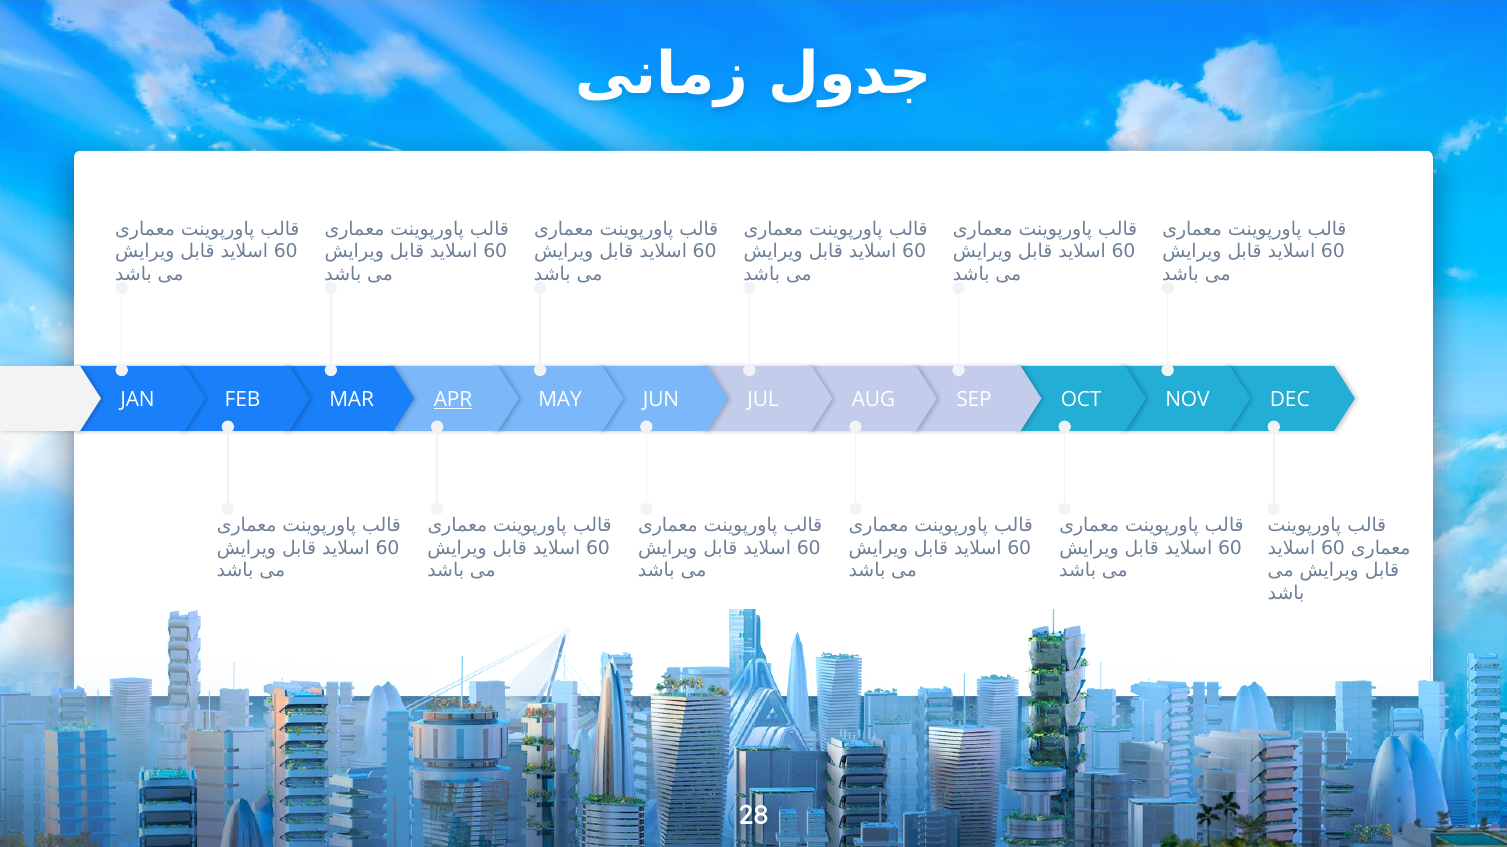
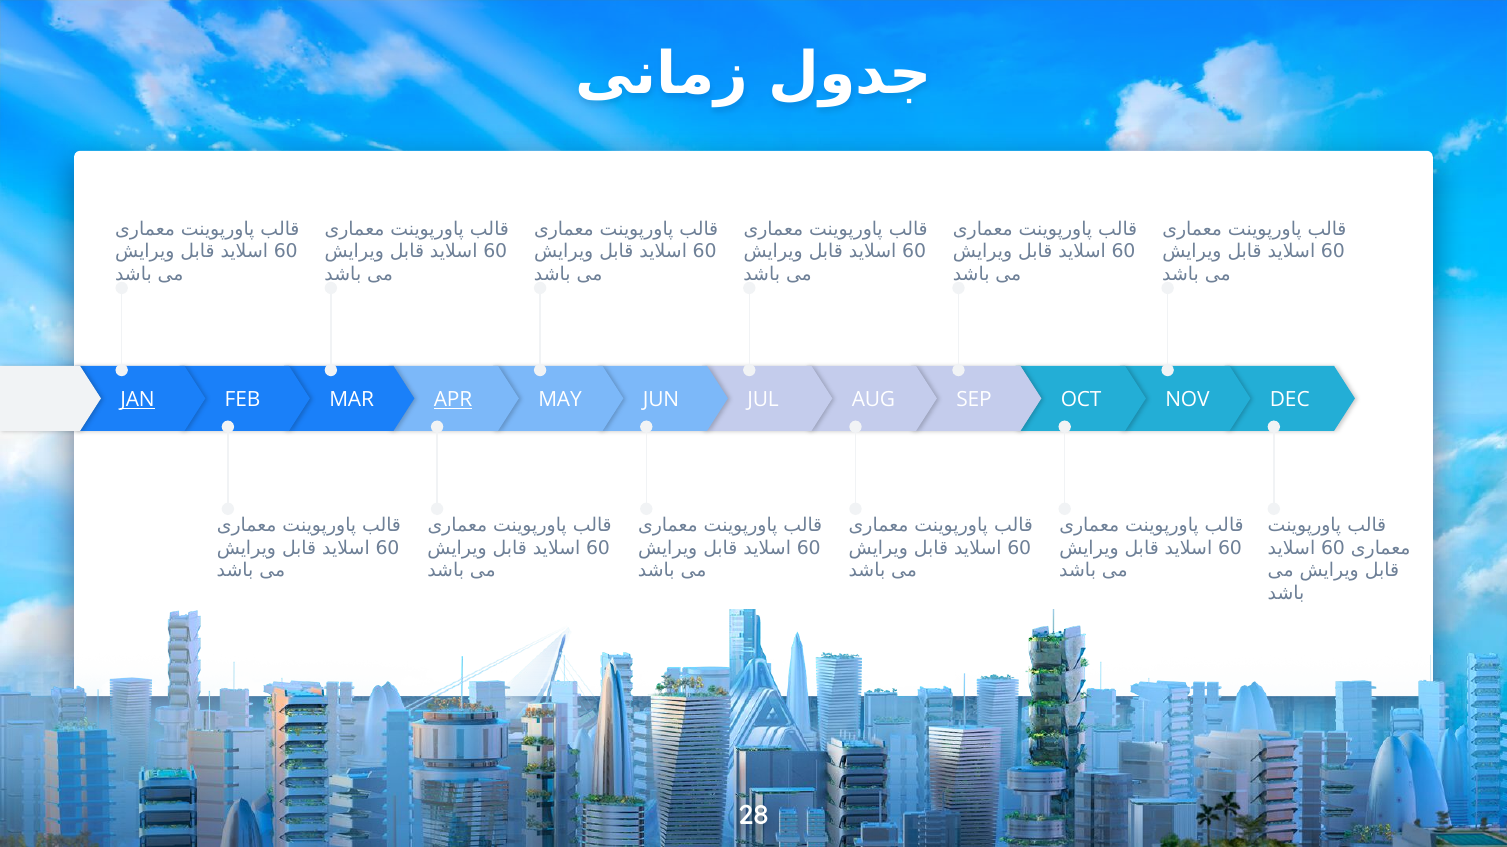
JAN underline: none -> present (137, 400)
